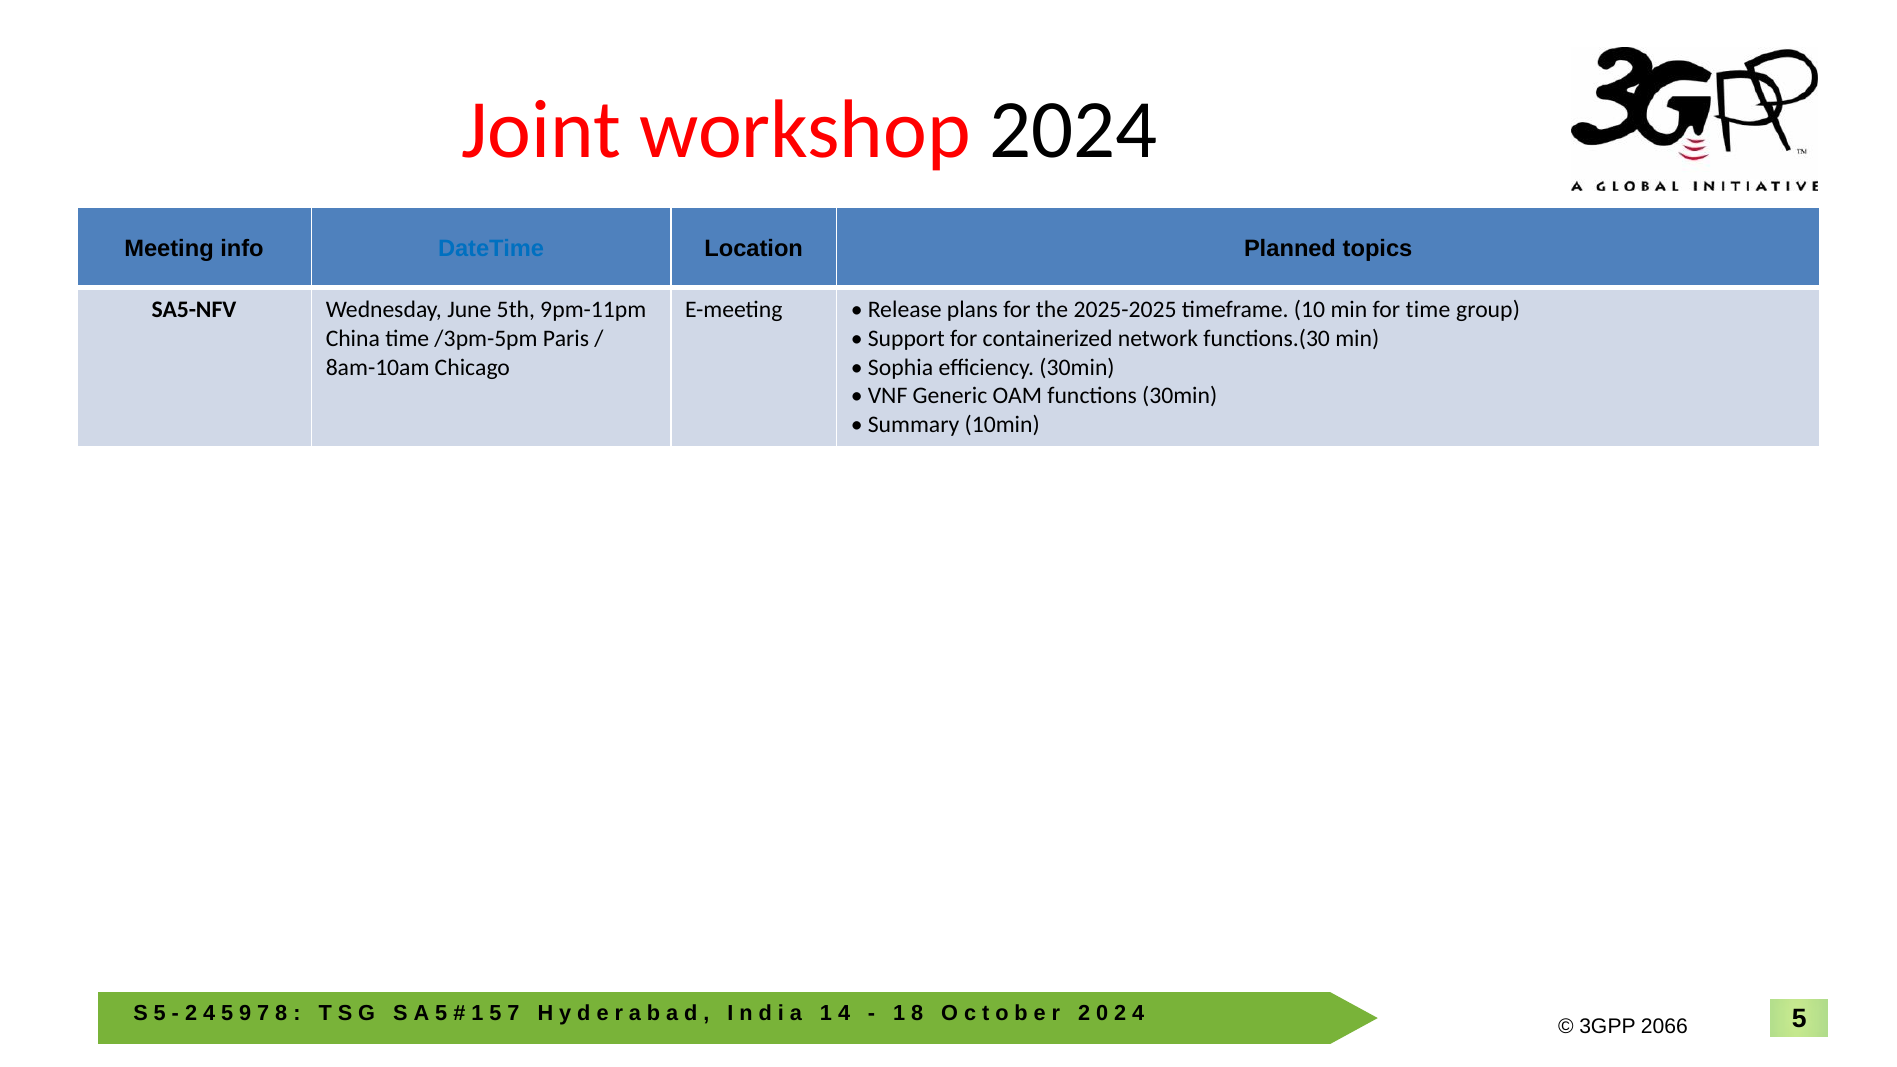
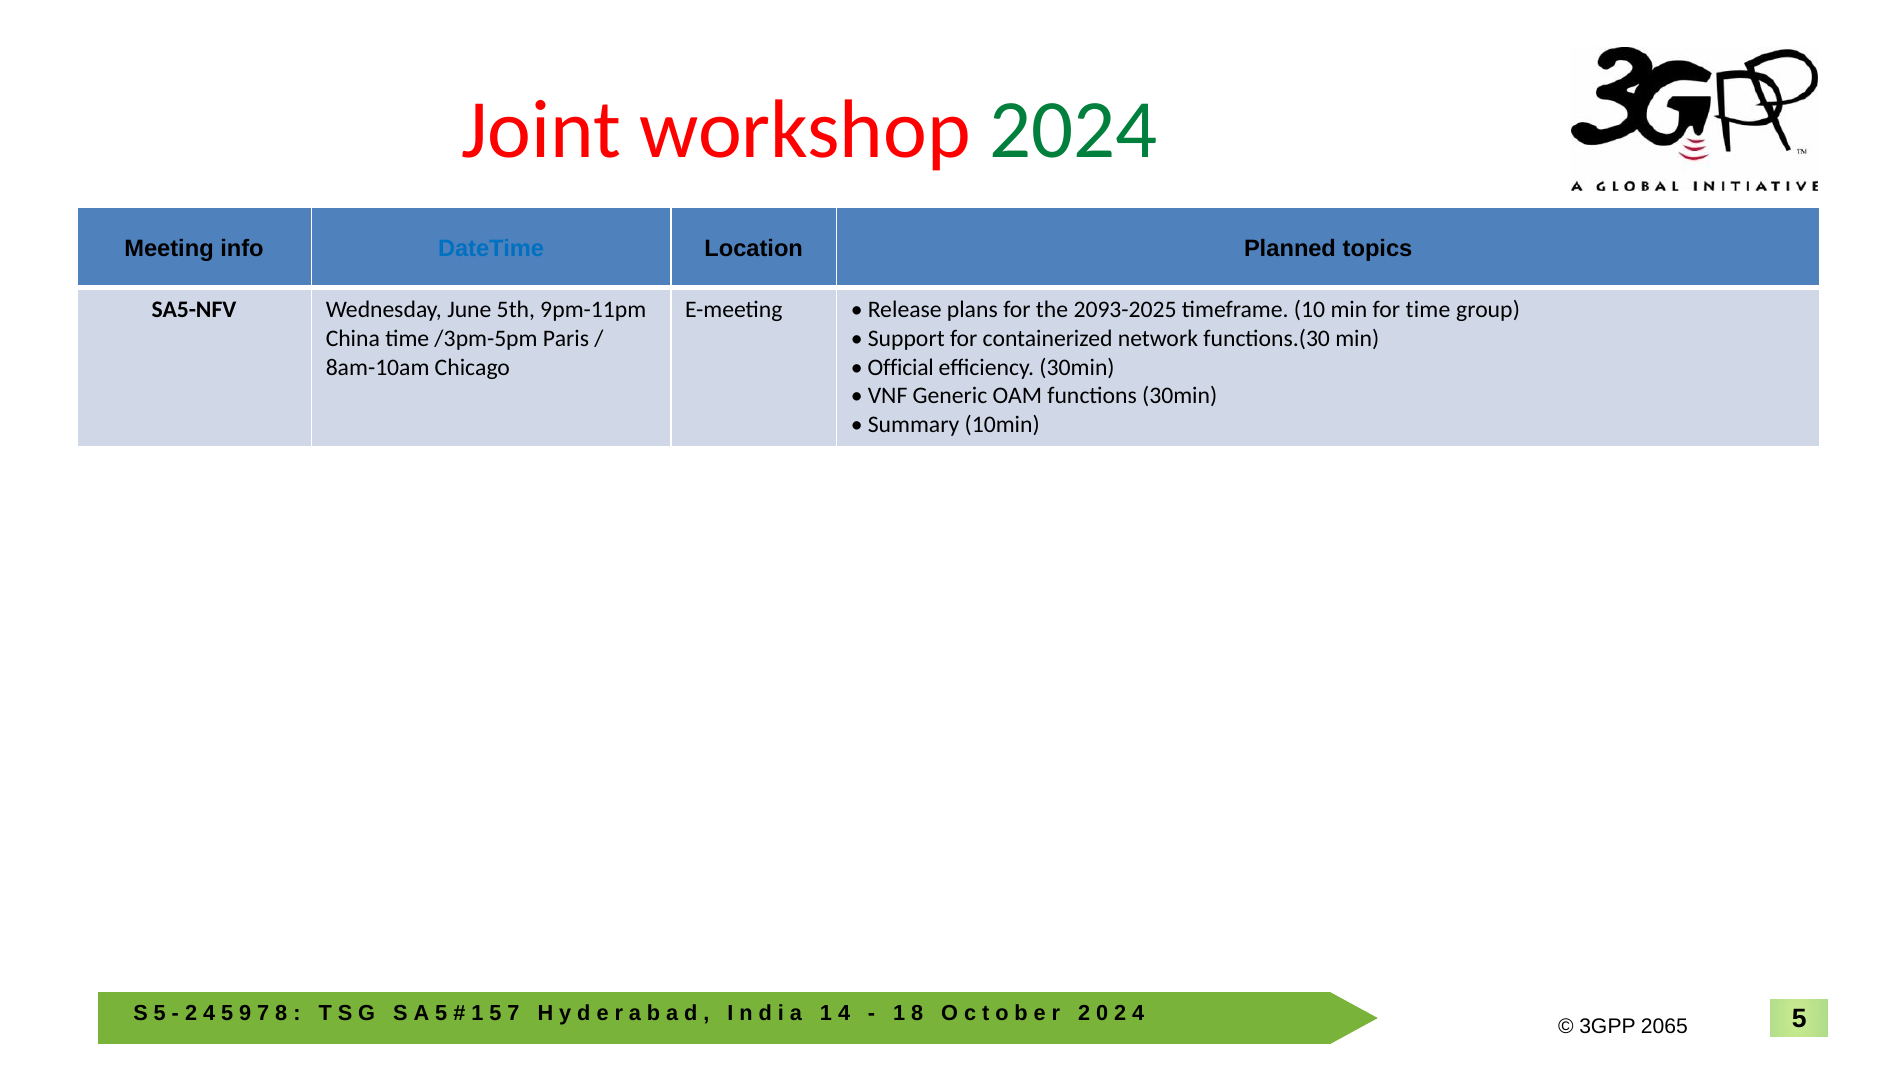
2024 colour: black -> green (1074, 130)
2025-2025: 2025-2025 -> 2093-2025 (1125, 309)
Sophia: Sophia -> Official (901, 367)
2066: 2066 -> 2065 (1664, 1027)
